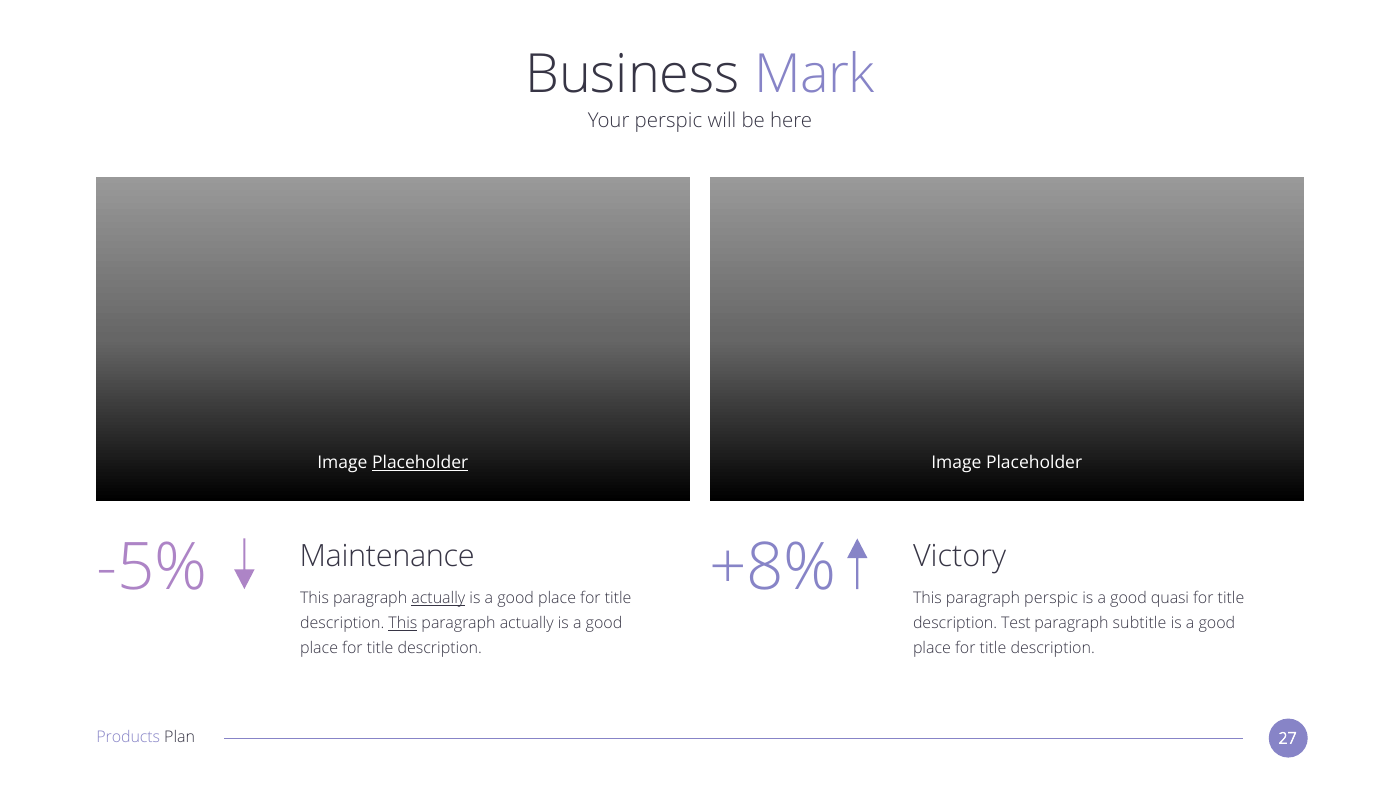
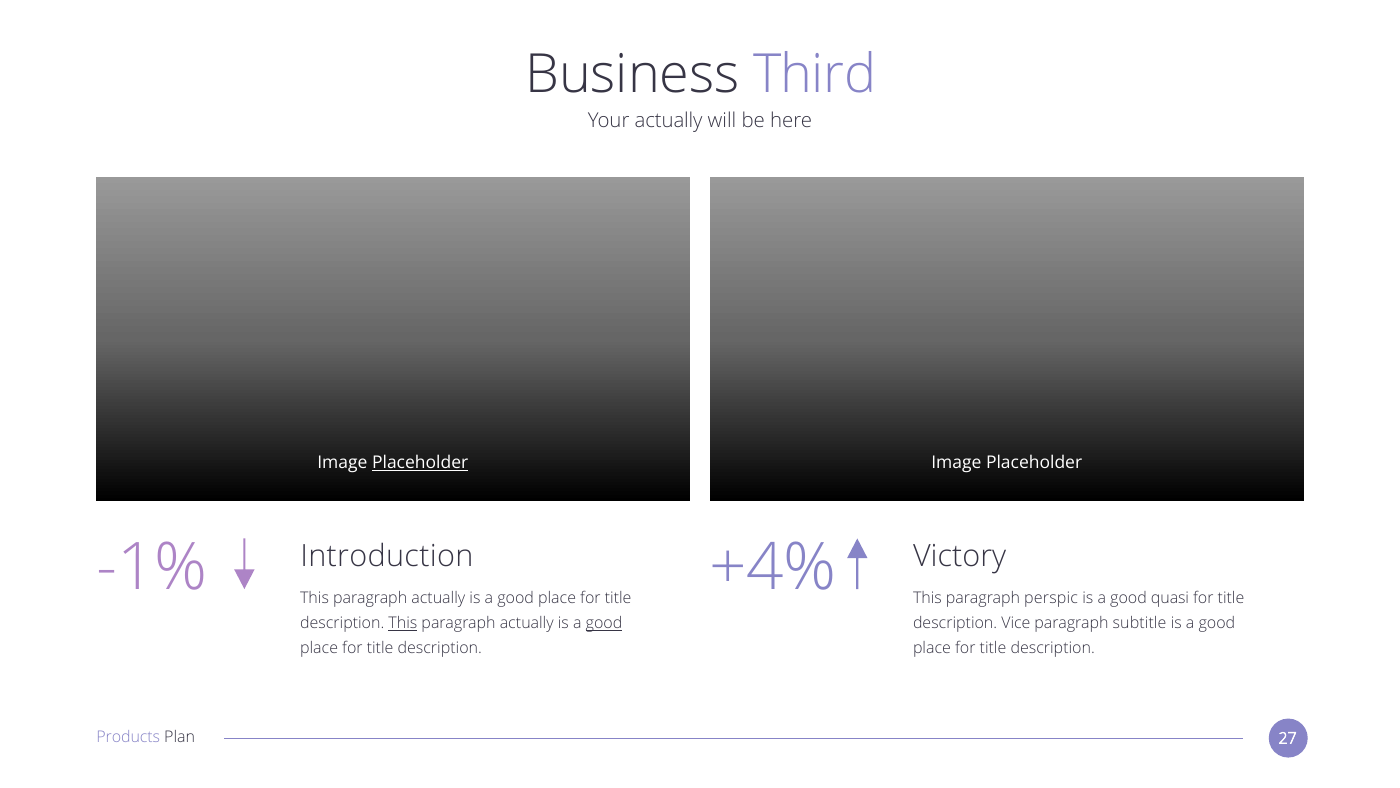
Mark: Mark -> Third (815, 74)
Your perspic: perspic -> actually (669, 120)
-5%: -5% -> -1% (152, 568)
+8%: +8% -> +4% (773, 568)
Maintenance: Maintenance -> Introduction (387, 556)
actually underline: present -> none (438, 598)
good underline: none -> present (604, 623)
Test: Test -> Vice (1016, 623)
